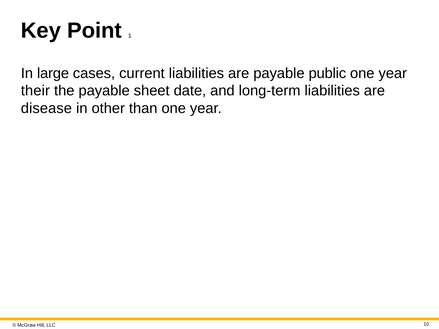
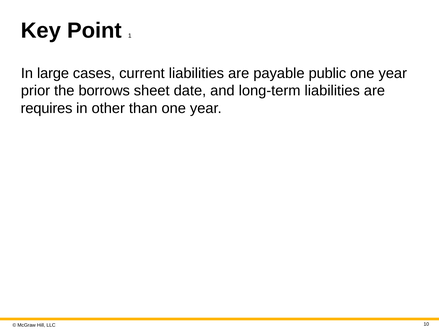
their: their -> prior (35, 91)
the payable: payable -> borrows (104, 91)
disease: disease -> requires (47, 108)
